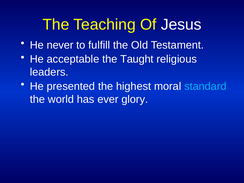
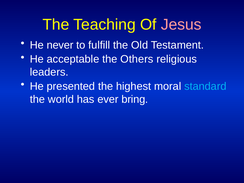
Jesus colour: white -> pink (181, 24)
Taught: Taught -> Others (137, 59)
glory: glory -> bring (135, 99)
